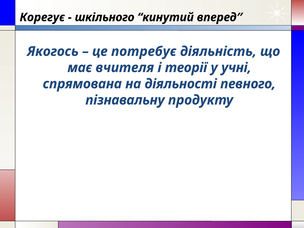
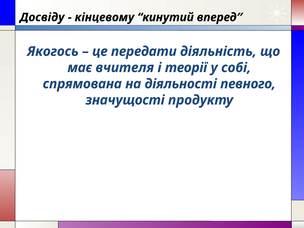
Корегує: Корегує -> Досвіду (42, 17)
шкільного: шкільного -> кінцевому (105, 17)
потребує: потребує -> передати (144, 51)
учні: учні -> собі (236, 68)
пізнавальну: пізнавальну -> значущості (125, 100)
